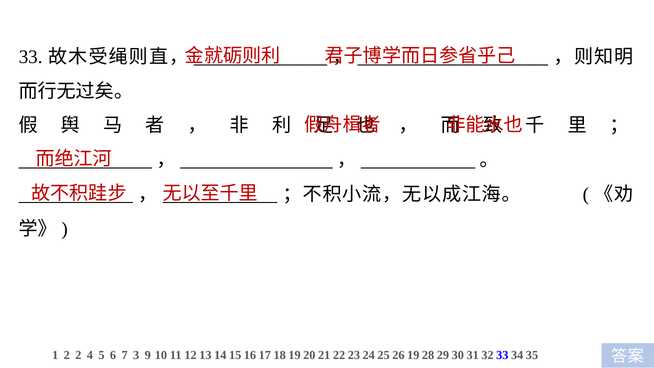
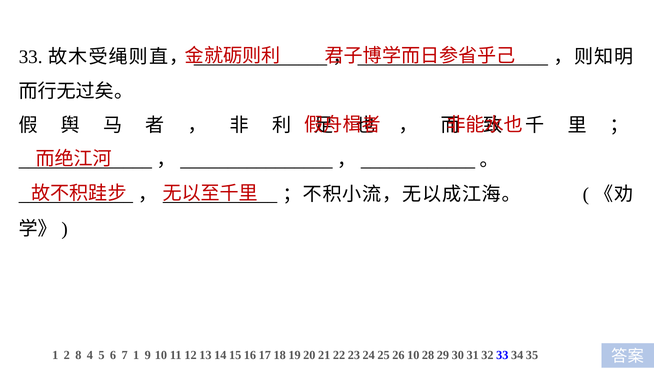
2 2: 2 -> 8 (78, 355)
7 3: 3 -> 1 (136, 355)
19: 19 -> 10 (413, 355)
